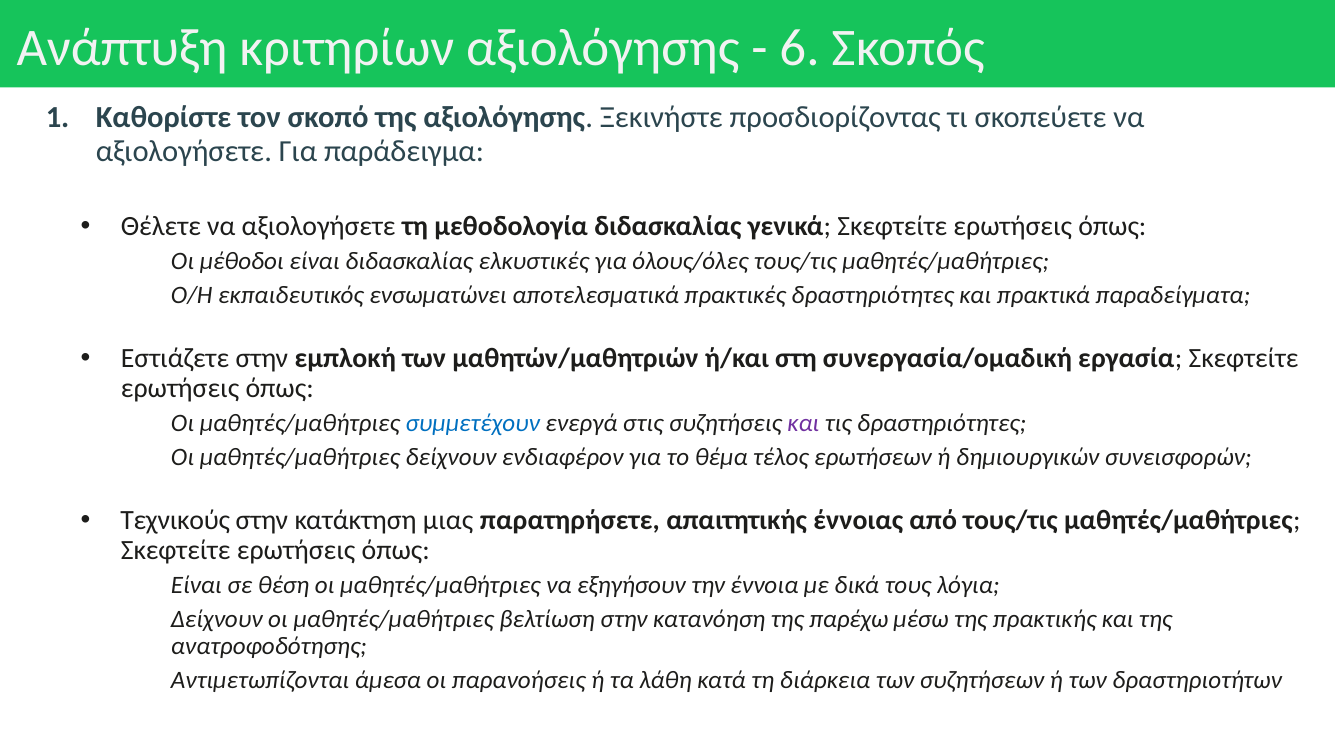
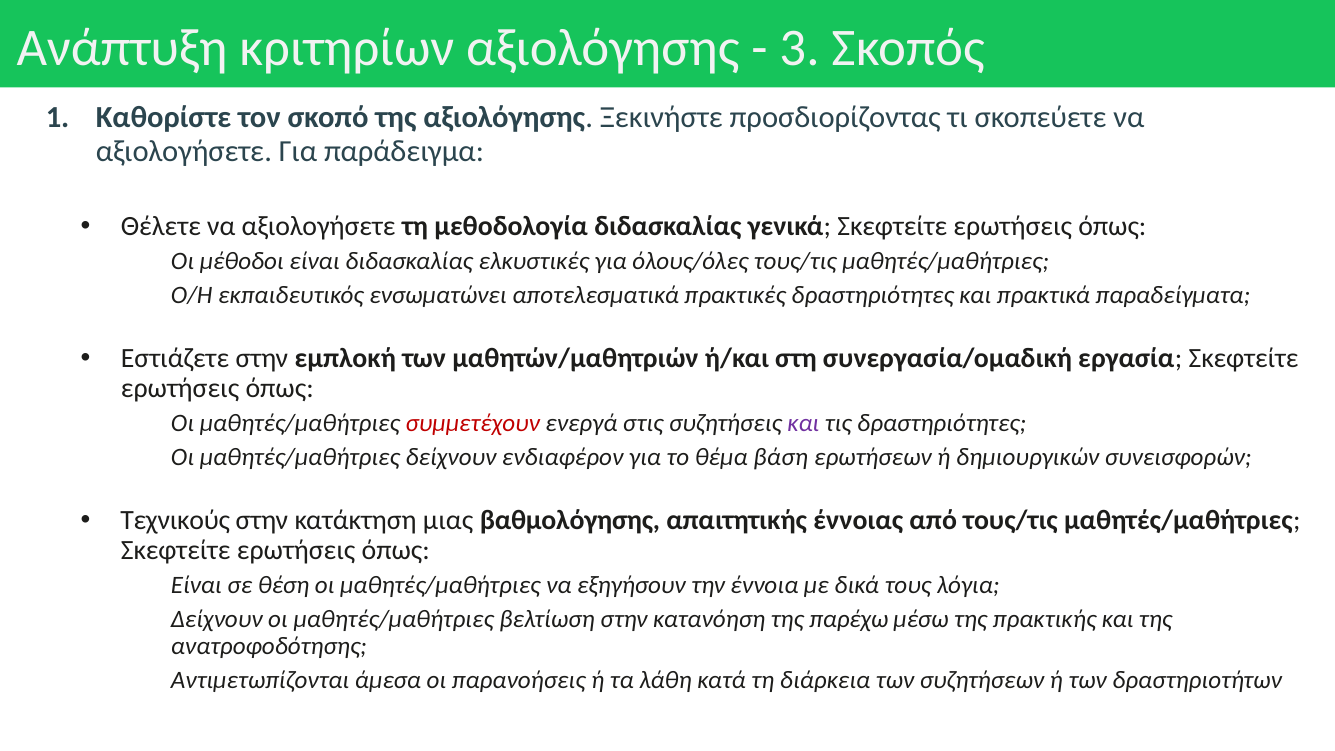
6: 6 -> 3 (800, 48)
συμμετέχουν colour: blue -> red (473, 424)
τέλος: τέλος -> βάση (781, 458)
παρατηρήσετε: παρατηρήσετε -> βαθμολόγησης (570, 520)
